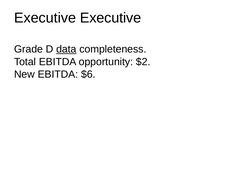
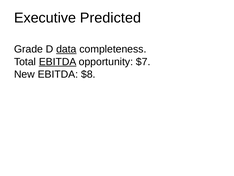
Executive Executive: Executive -> Predicted (110, 18)
EBITDA underline: none -> present (58, 62)
$2: $2 -> $7 (143, 62)
$6: $6 -> $8 (88, 74)
